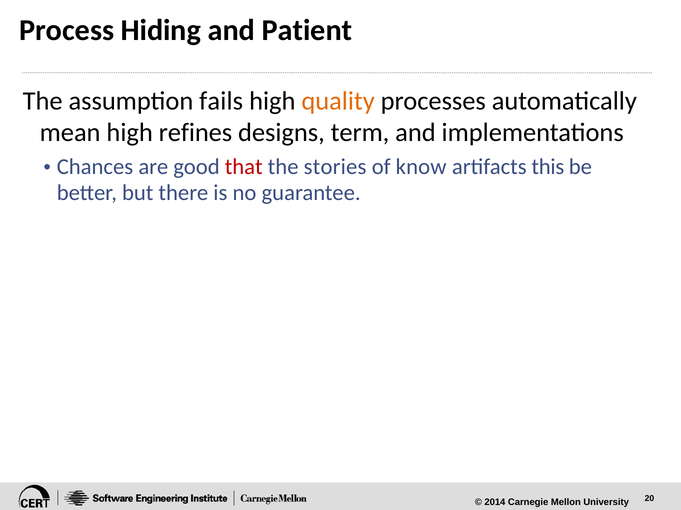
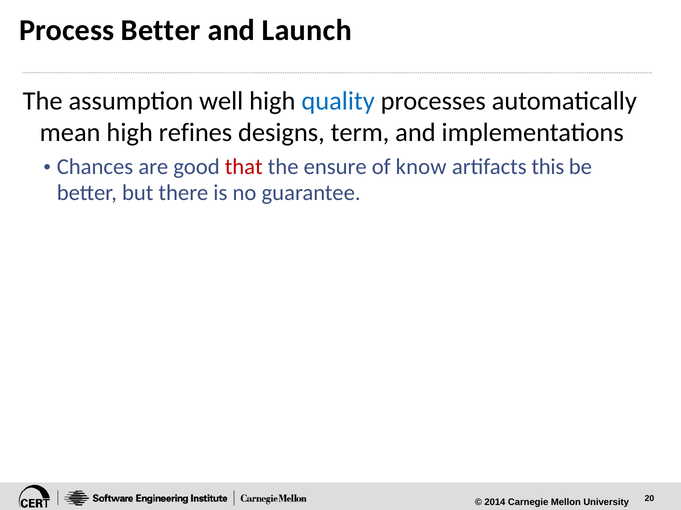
Process Hiding: Hiding -> Better (161, 30)
Patient: Patient -> Launch (307, 30)
fails: fails -> well (221, 101)
quality colour: orange -> blue (338, 101)
stories: stories -> ensure (335, 167)
